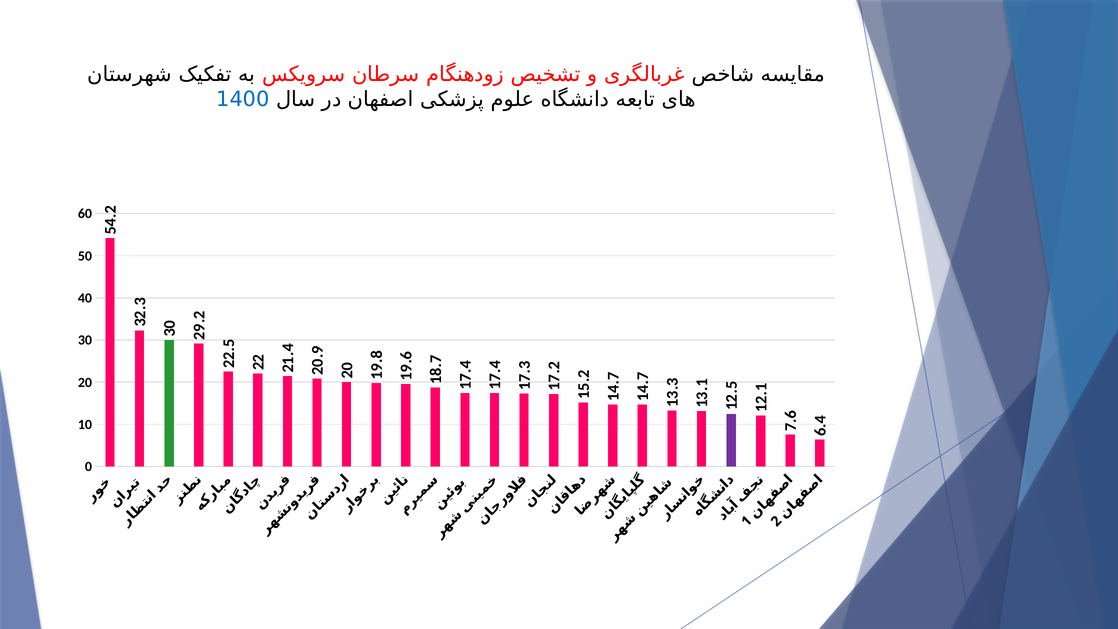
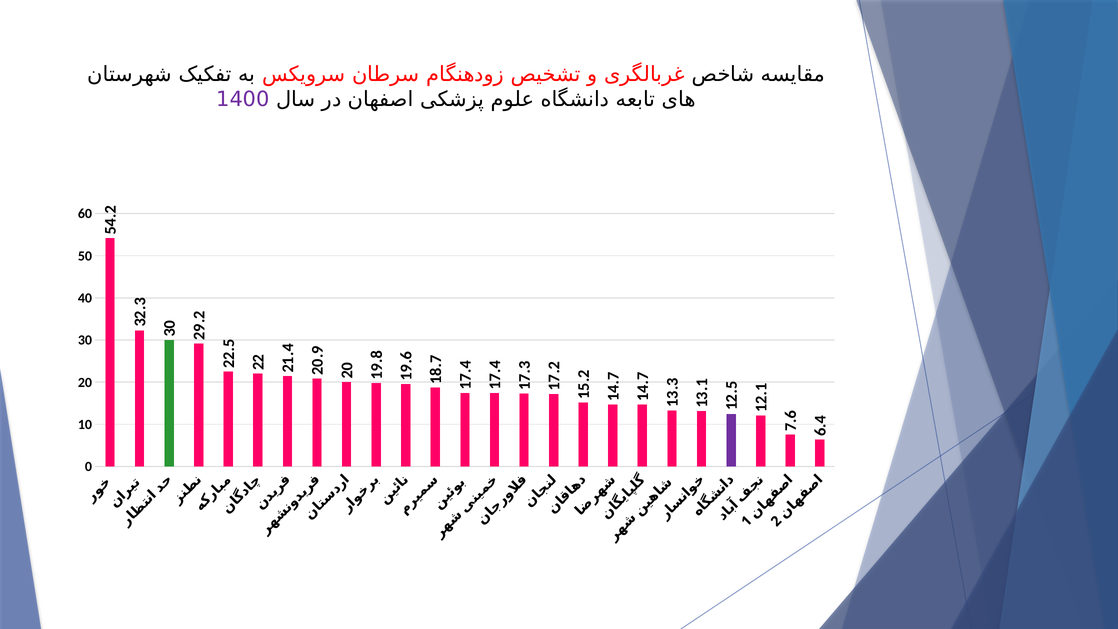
1400 colour: blue -> purple (243, 99)
